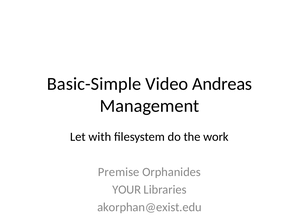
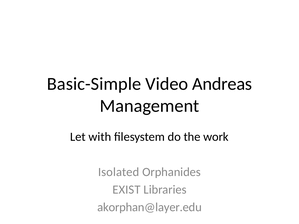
Premise: Premise -> Isolated (119, 172)
YOUR: YOUR -> EXIST (127, 190)
akorphan@exist.edu: akorphan@exist.edu -> akorphan@layer.edu (149, 207)
